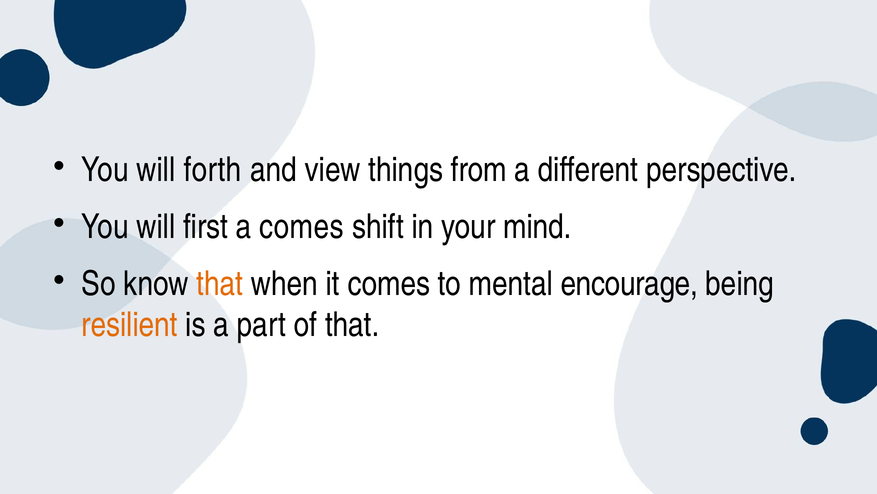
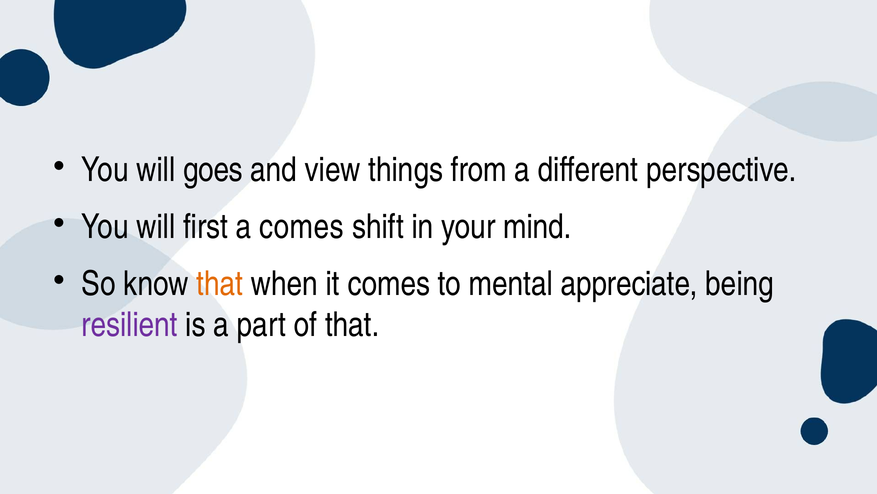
forth: forth -> goes (213, 170)
encourage: encourage -> appreciate (629, 283)
resilient colour: orange -> purple (130, 325)
